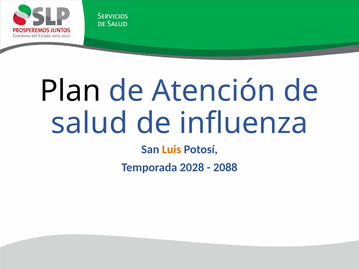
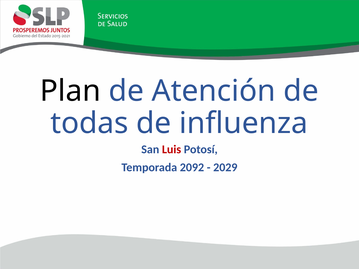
salud: salud -> todas (89, 123)
Luis colour: orange -> red (172, 150)
2028: 2028 -> 2092 (192, 168)
2088: 2088 -> 2029 (225, 168)
